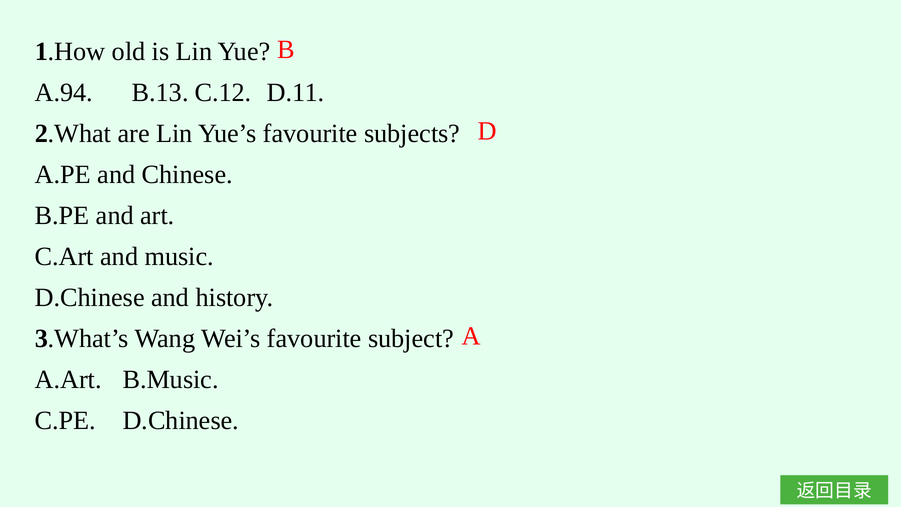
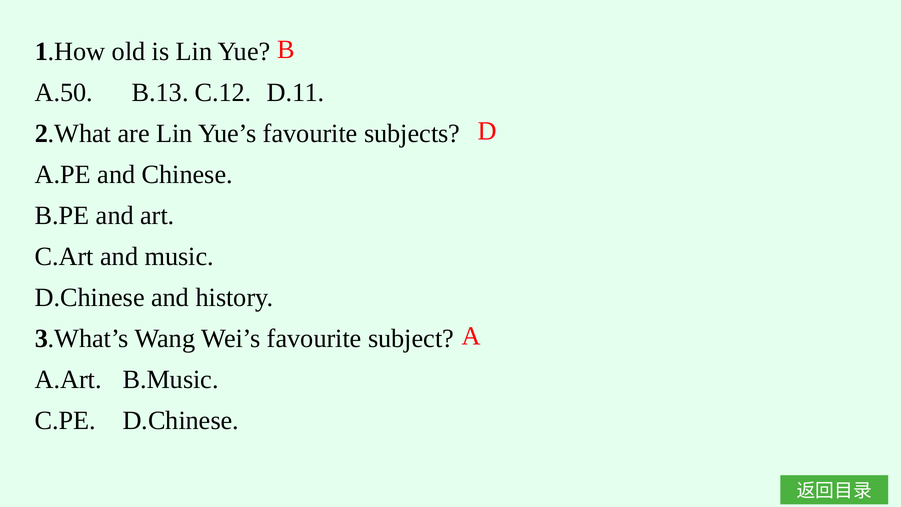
A.94: A.94 -> A.50 (64, 93)
